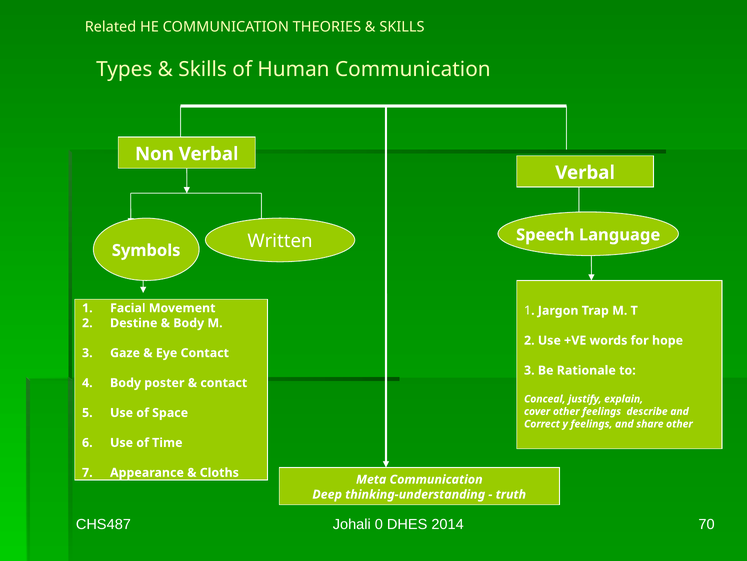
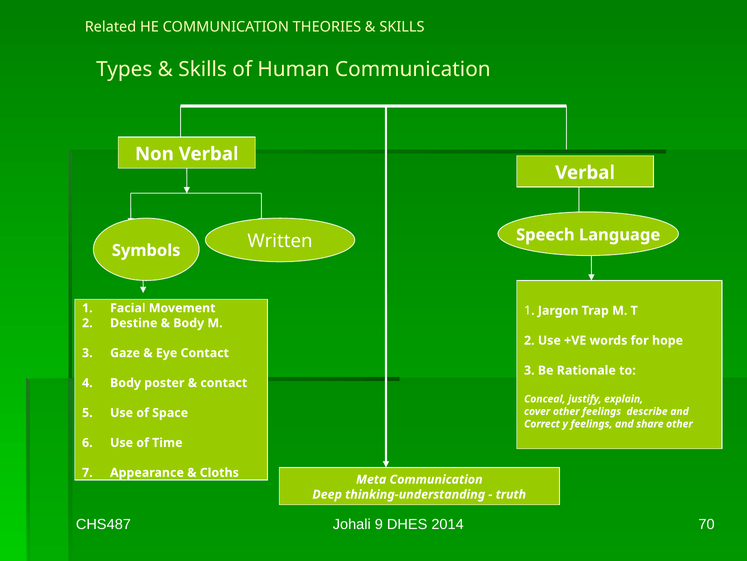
0: 0 -> 9 (379, 524)
